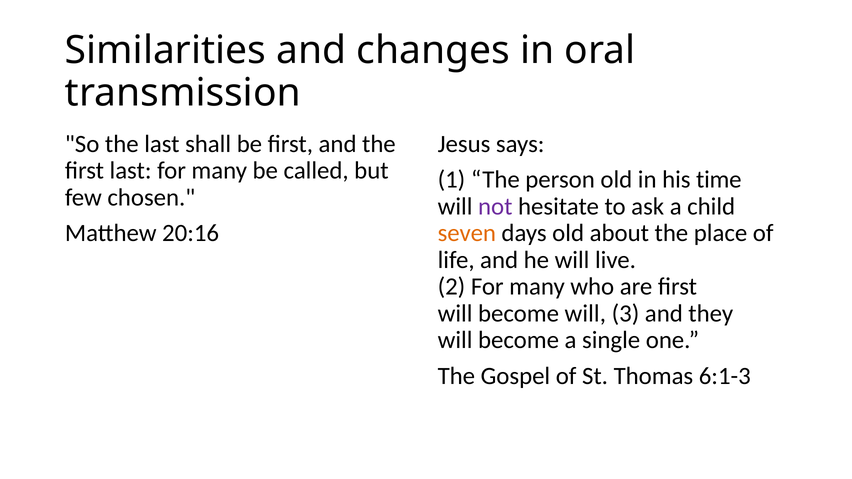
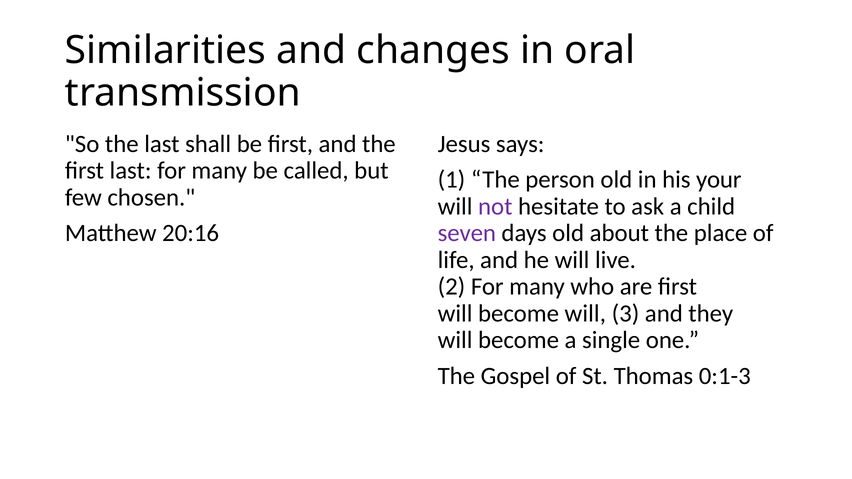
time: time -> your (719, 180)
seven colour: orange -> purple (467, 233)
6:1-3: 6:1-3 -> 0:1-3 (725, 376)
